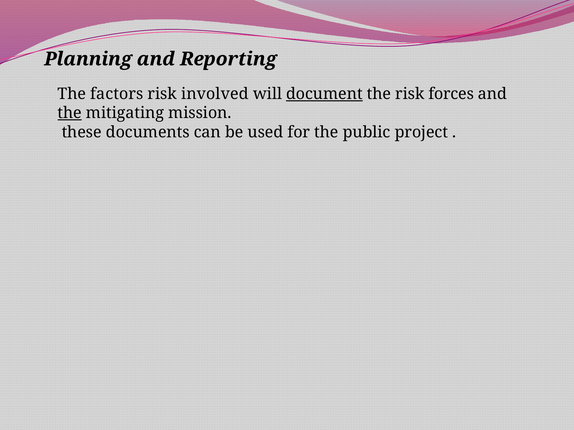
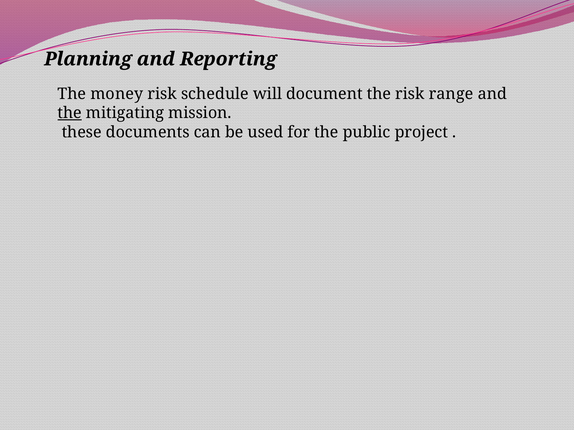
factors: factors -> money (117, 94)
involved: involved -> schedule (215, 94)
document underline: present -> none (324, 94)
forces: forces -> range (451, 94)
